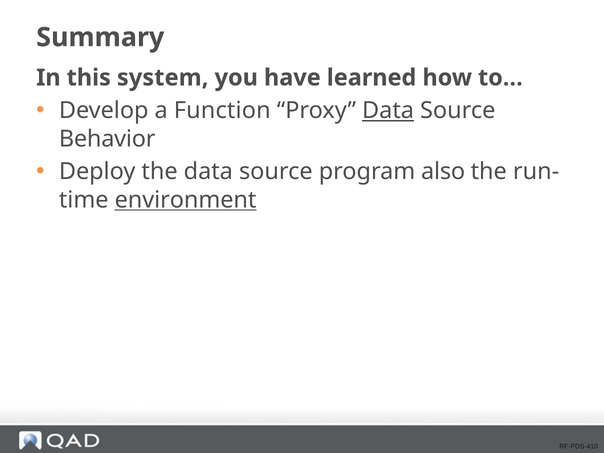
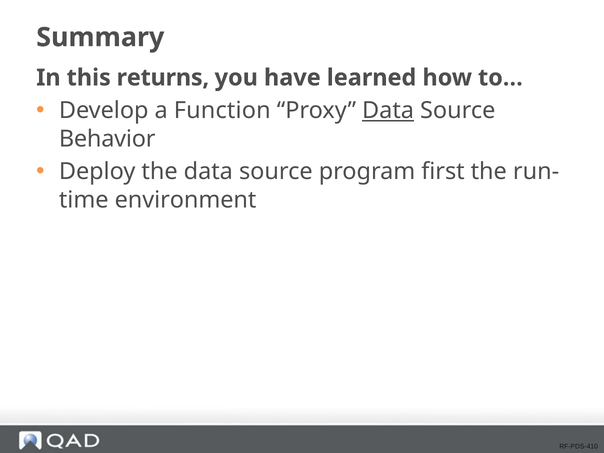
system: system -> returns (163, 78)
also: also -> first (443, 172)
environment underline: present -> none (186, 200)
